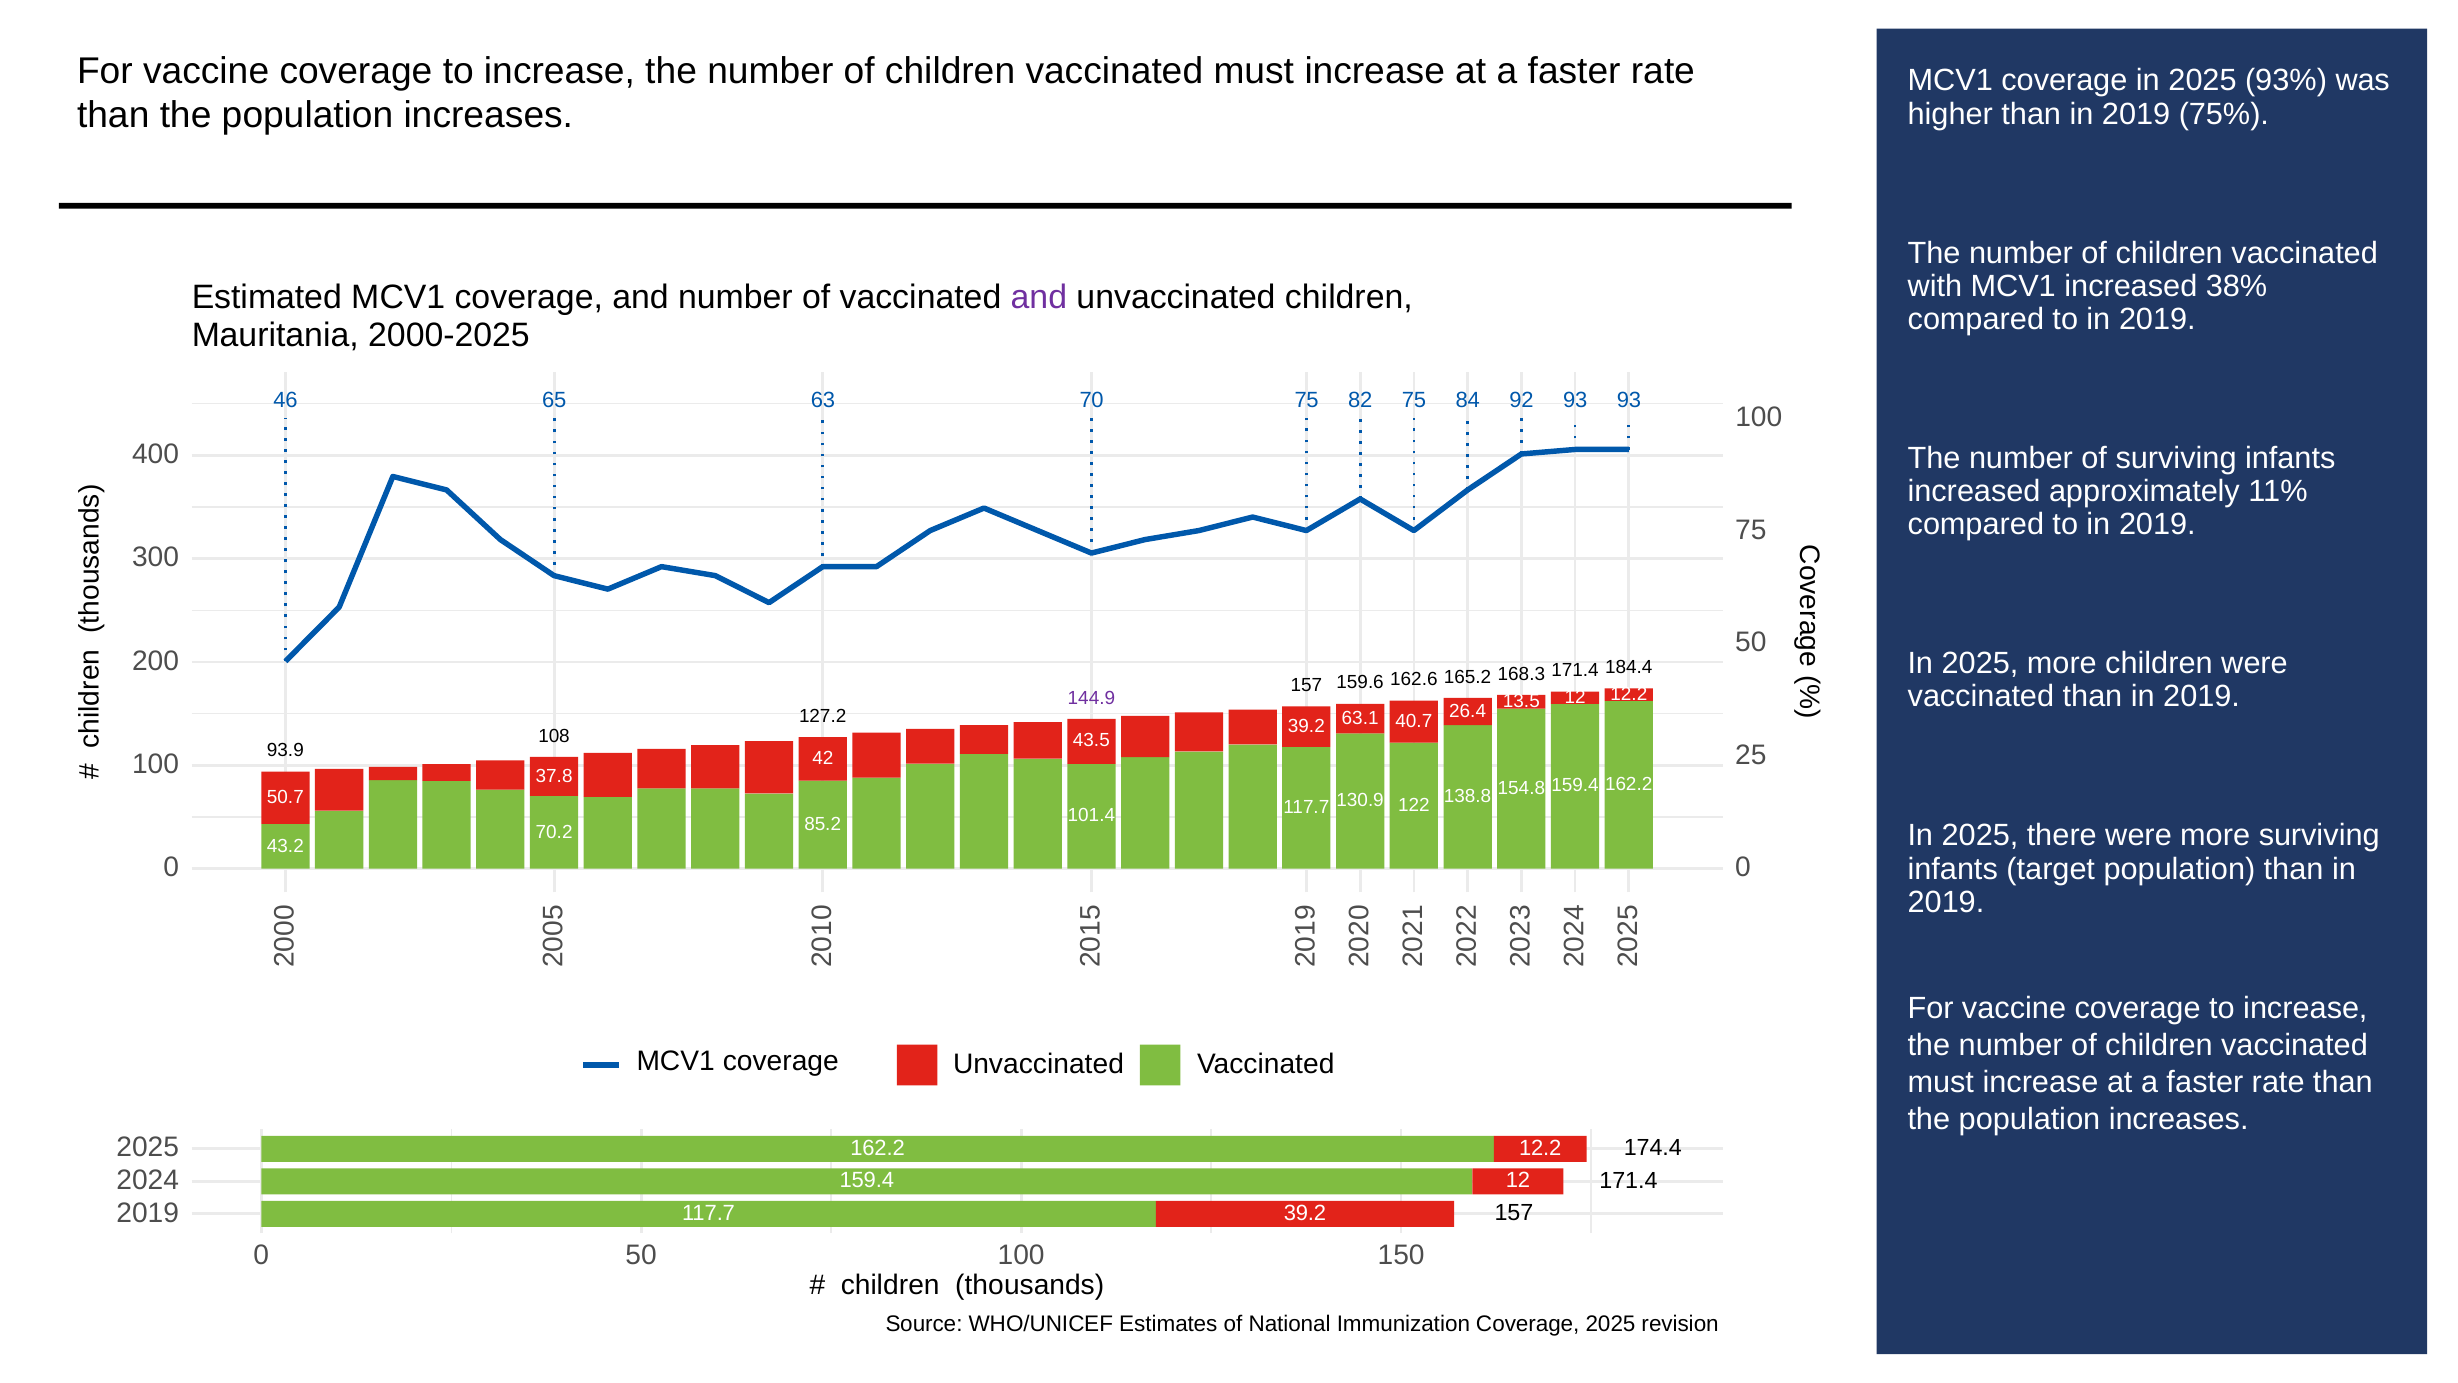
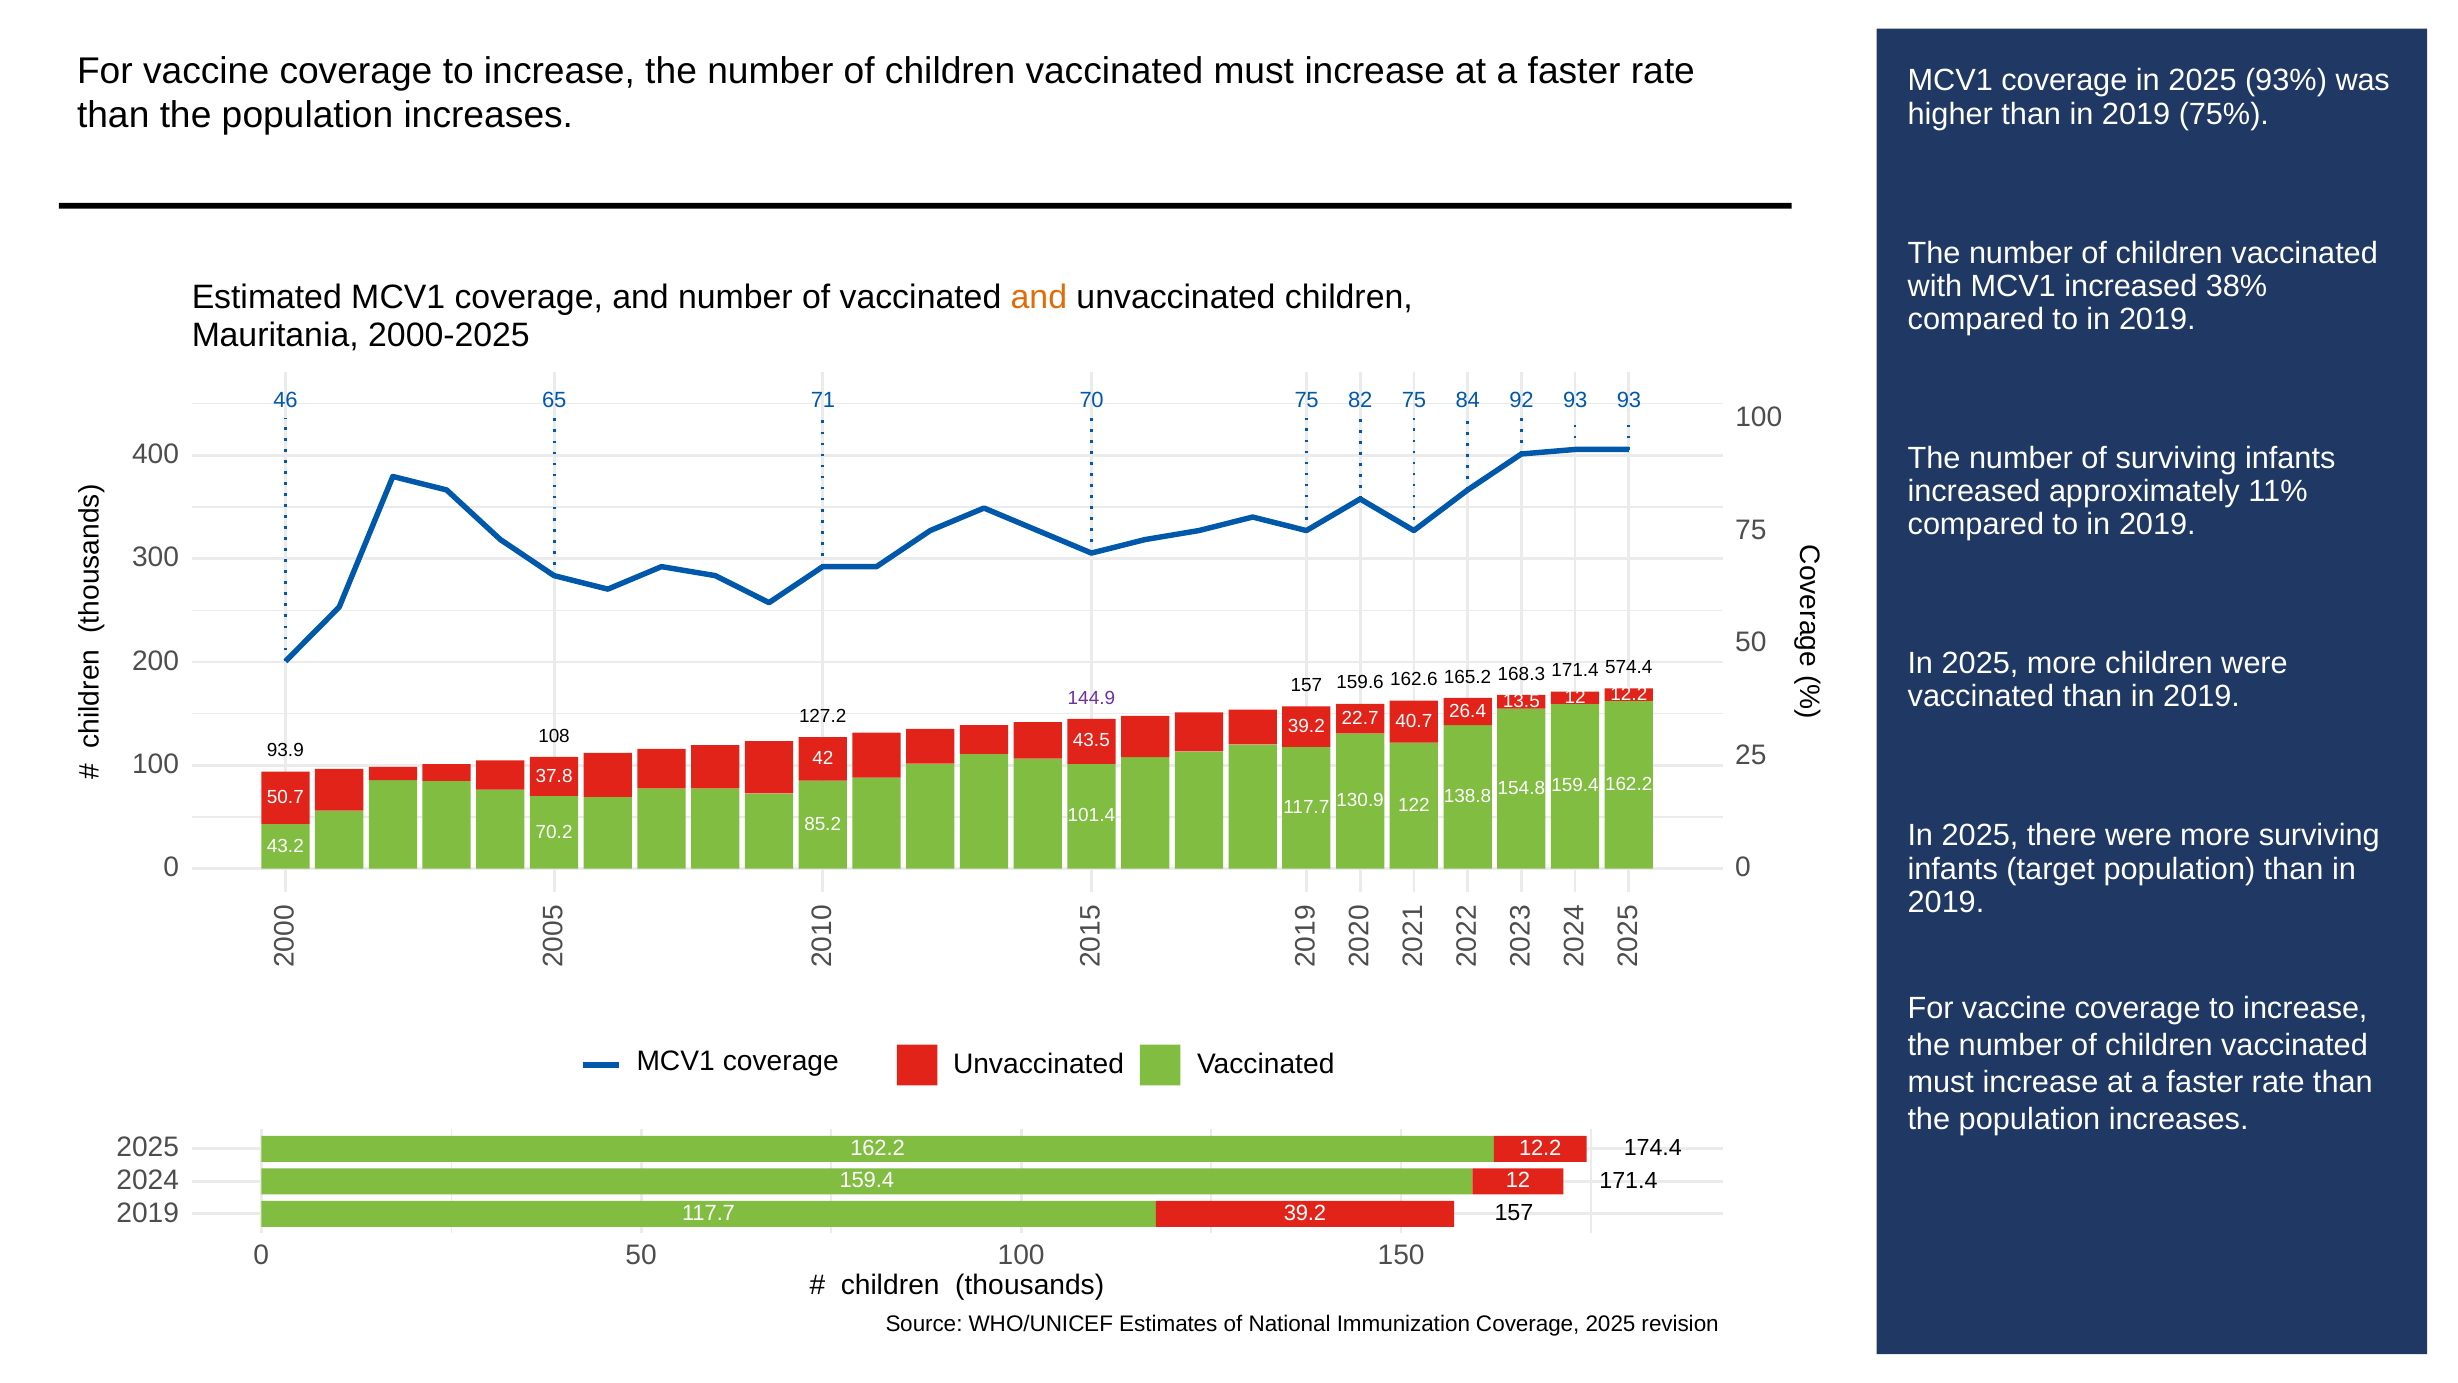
and colour: purple -> orange (1039, 297)
63: 63 -> 71 (823, 400)
184.4: 184.4 -> 574.4 (1629, 667)
63.1: 63.1 -> 22.7 (1360, 718)
